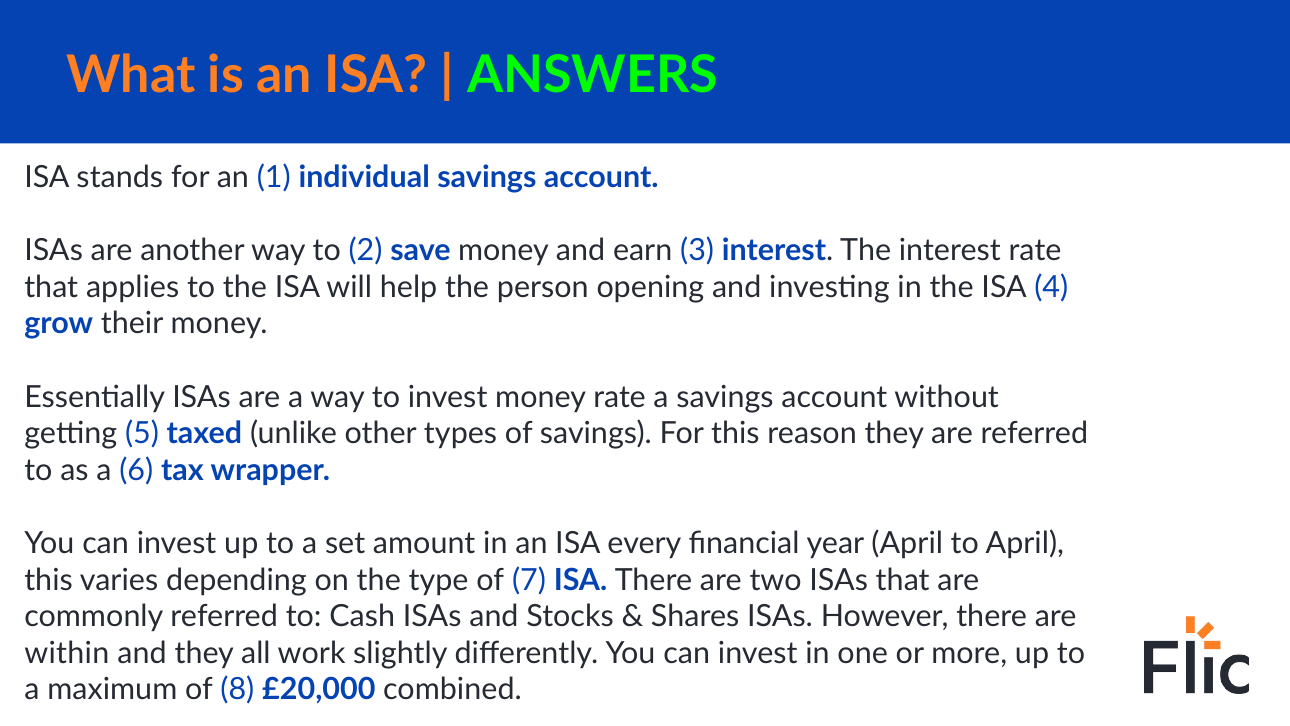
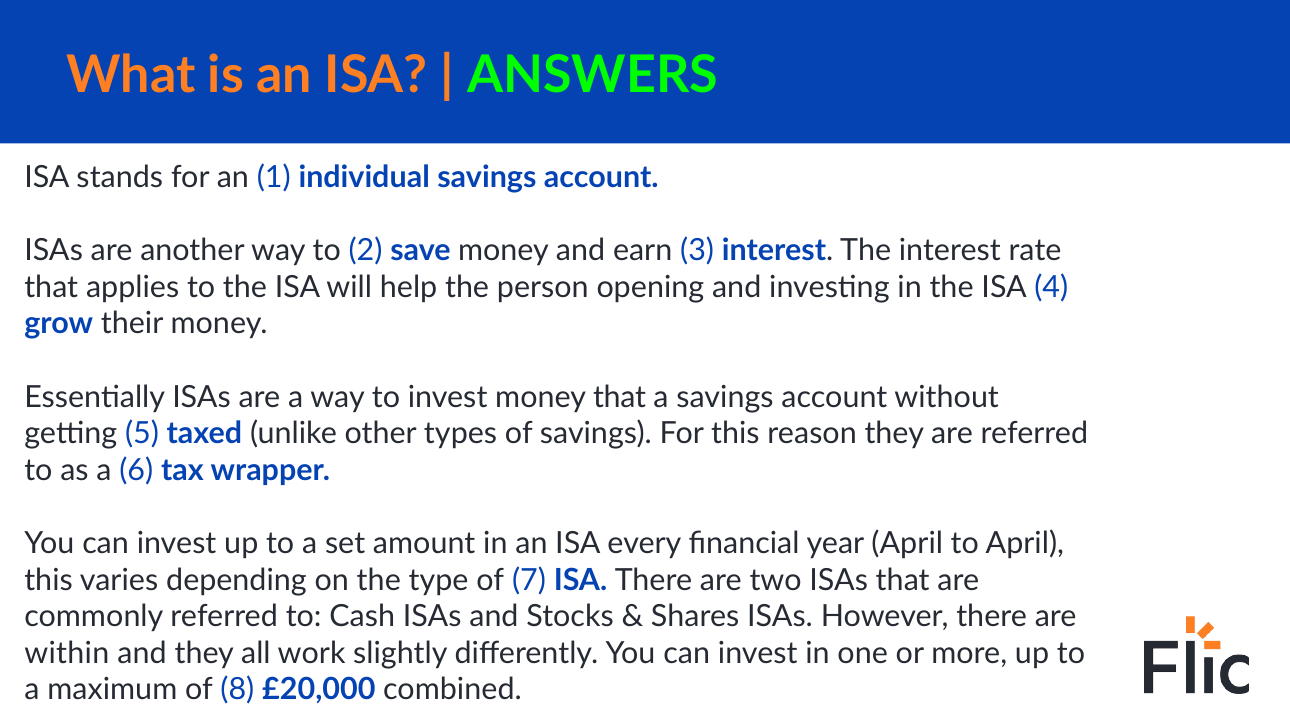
money rate: rate -> that (620, 397)
